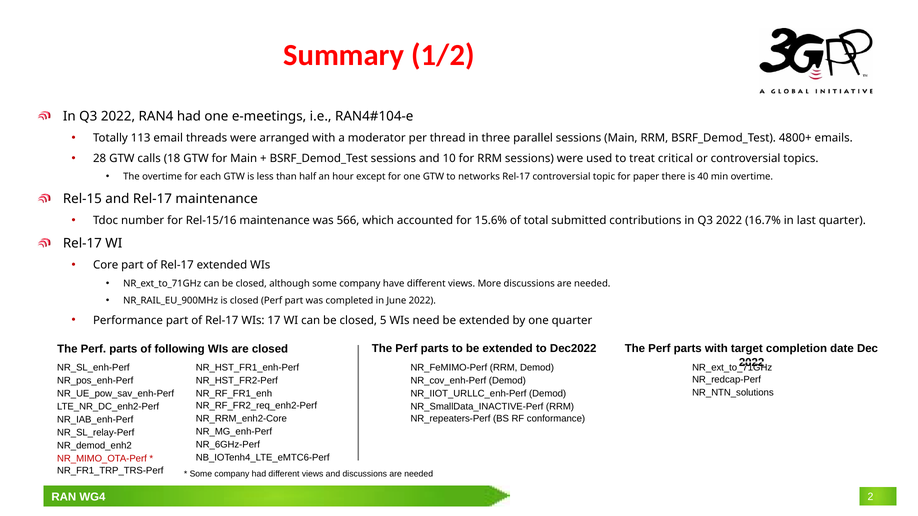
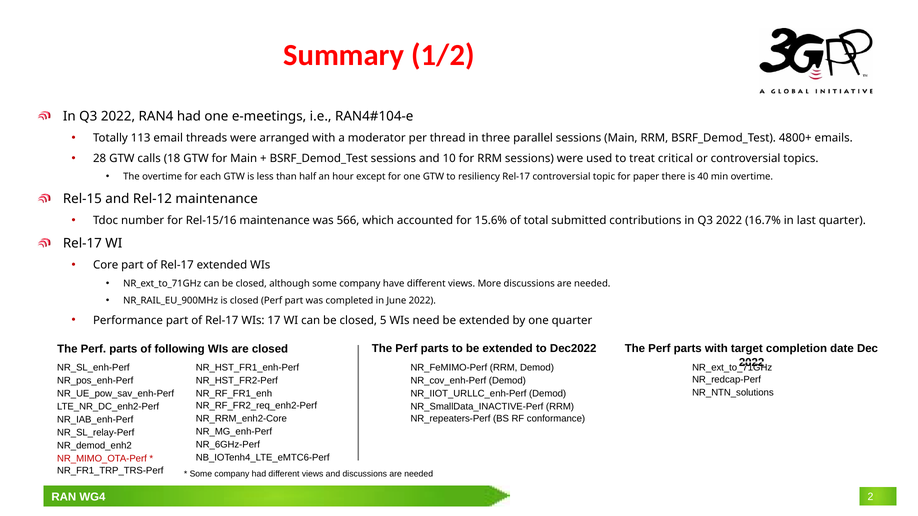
networks: networks -> resiliency (479, 177)
and Rel-17: Rel-17 -> Rel-12 (152, 199)
